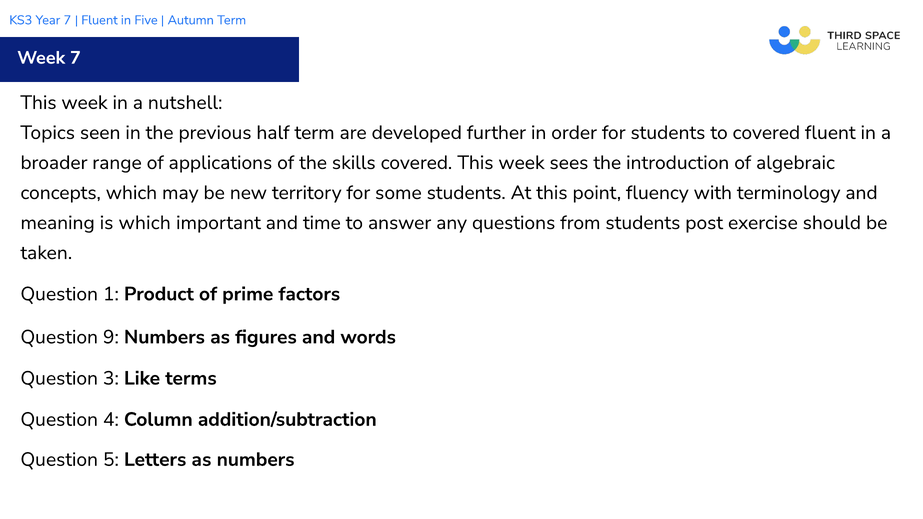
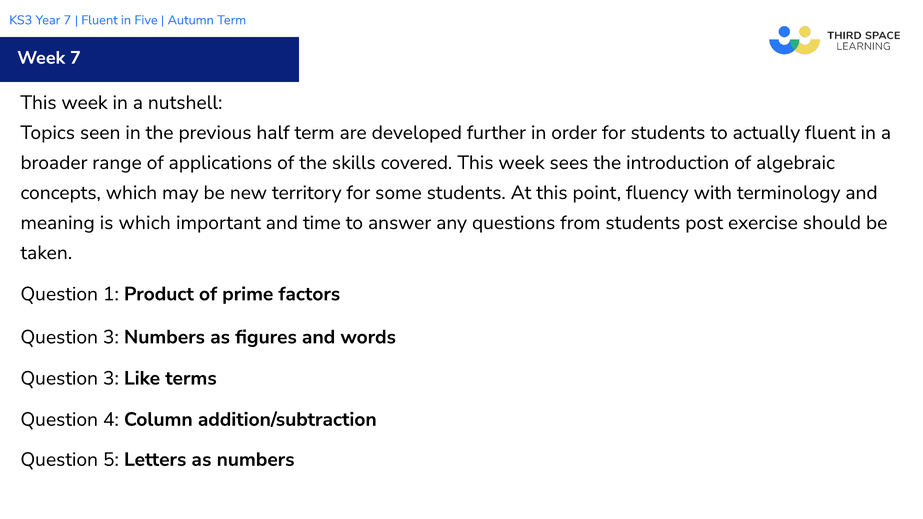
to covered: covered -> actually (766, 133)
9: 9 -> 3 (111, 337)
